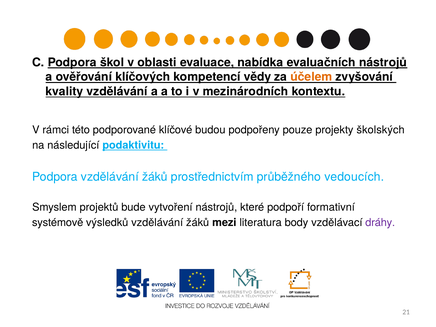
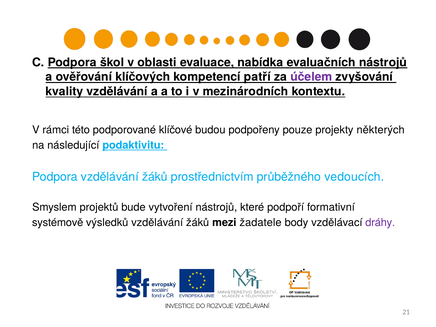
vědy: vědy -> patří (257, 77)
účelem colour: orange -> purple (311, 77)
školských: školských -> některých (381, 130)
literatura: literatura -> žadatele (261, 222)
